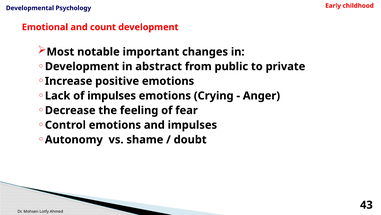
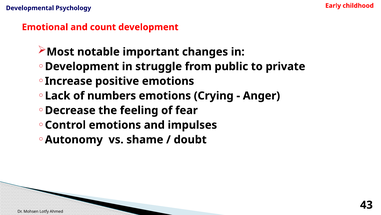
abstract: abstract -> struggle (159, 66)
of impulses: impulses -> numbers (112, 95)
